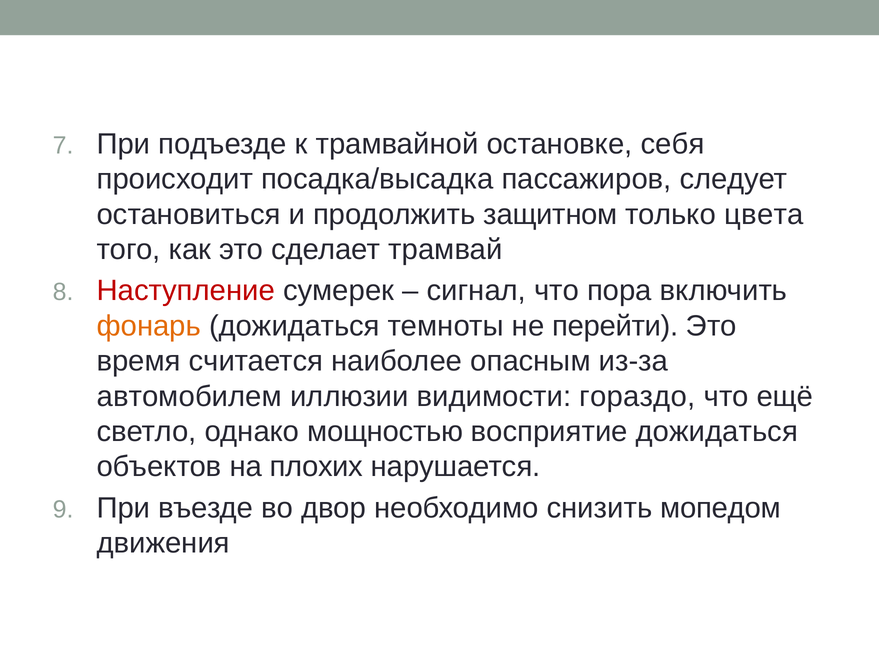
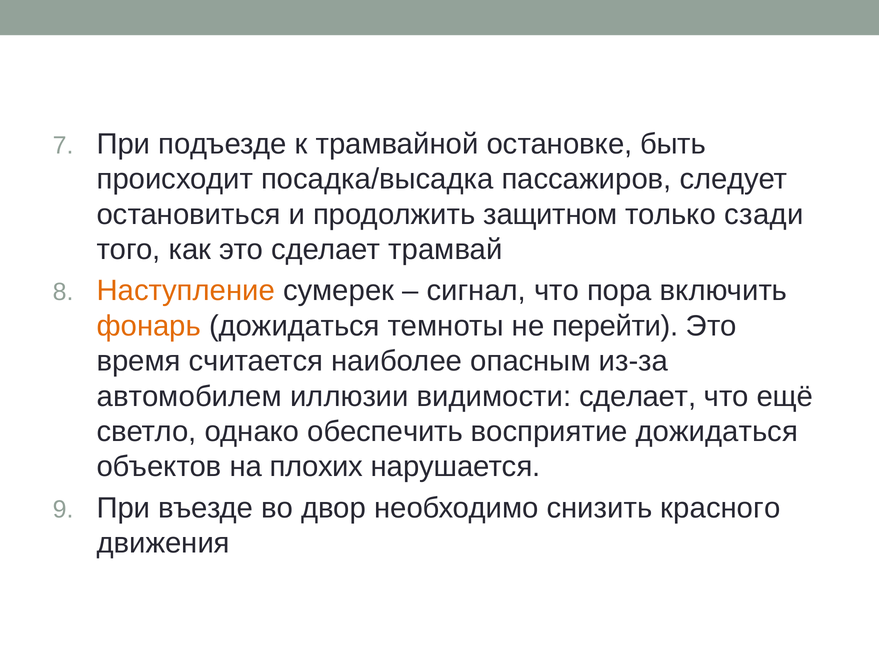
себя: себя -> быть (673, 144)
цвета: цвета -> сзади (764, 214)
Наступление colour: red -> orange (186, 290)
видимости гораздо: гораздо -> сделает (638, 396)
мощностью: мощностью -> обеспечить (385, 431)
мопедом: мопедом -> красного (720, 507)
